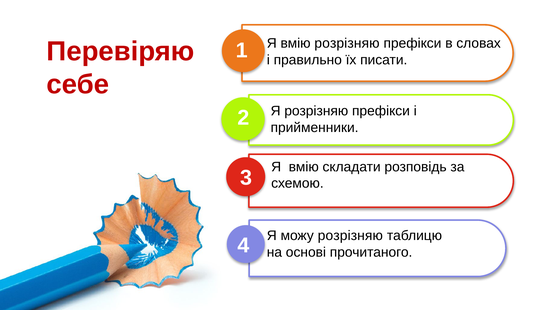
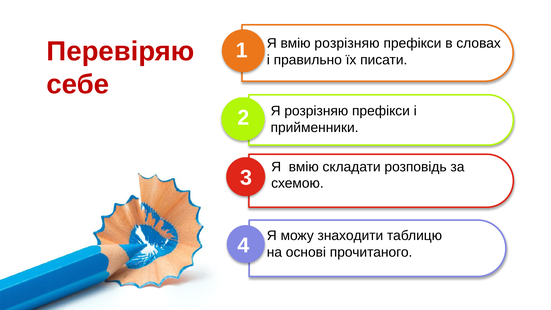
можу розрізняю: розрізняю -> знаходити (350, 236)
